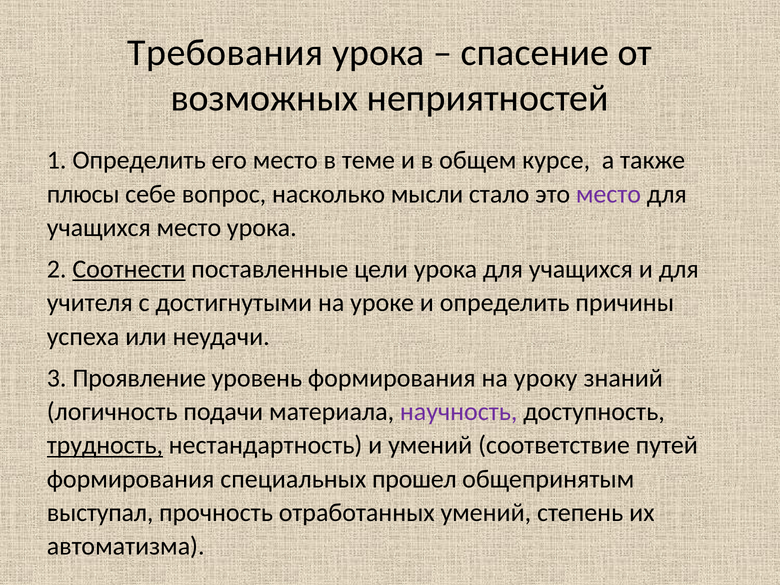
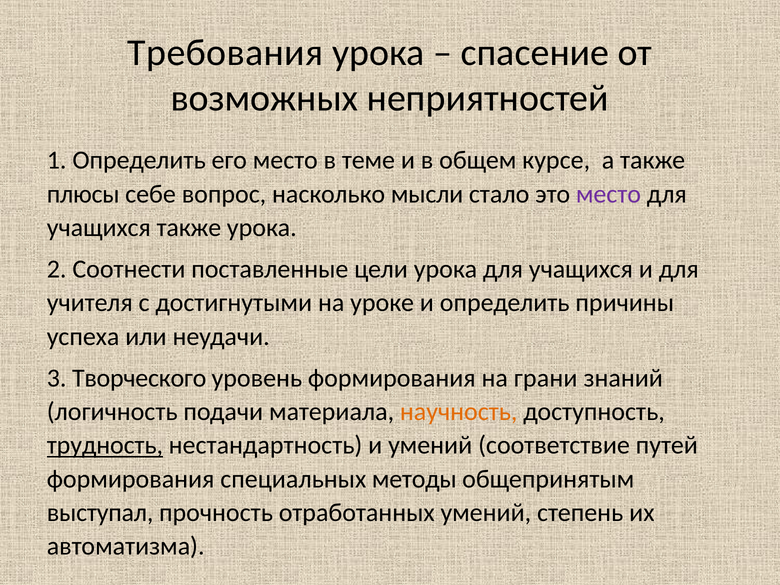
учащихся место: место -> также (189, 228)
Соотнести underline: present -> none (129, 269)
Проявление: Проявление -> Творческого (139, 378)
уроку: уроку -> грани (546, 378)
научность colour: purple -> orange (459, 412)
прошел: прошел -> методы (414, 479)
